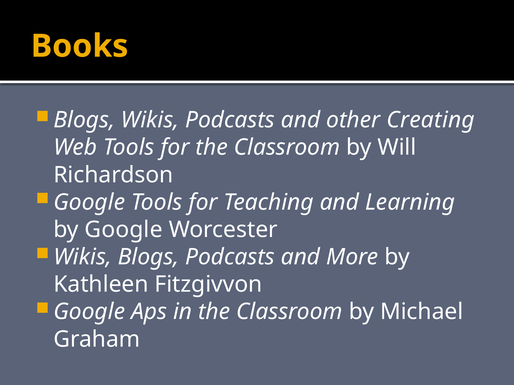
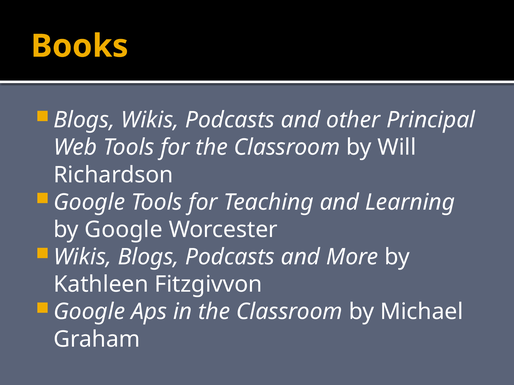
Creating: Creating -> Principal (431, 120)
